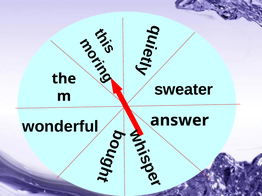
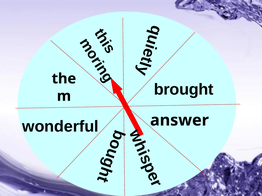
sweater: sweater -> brought (184, 90)
